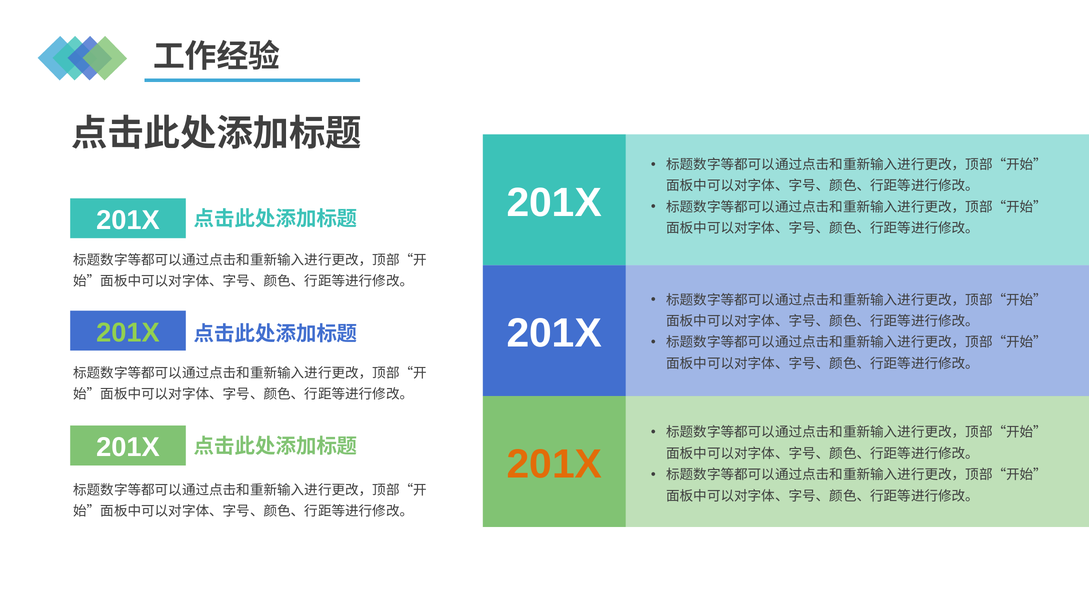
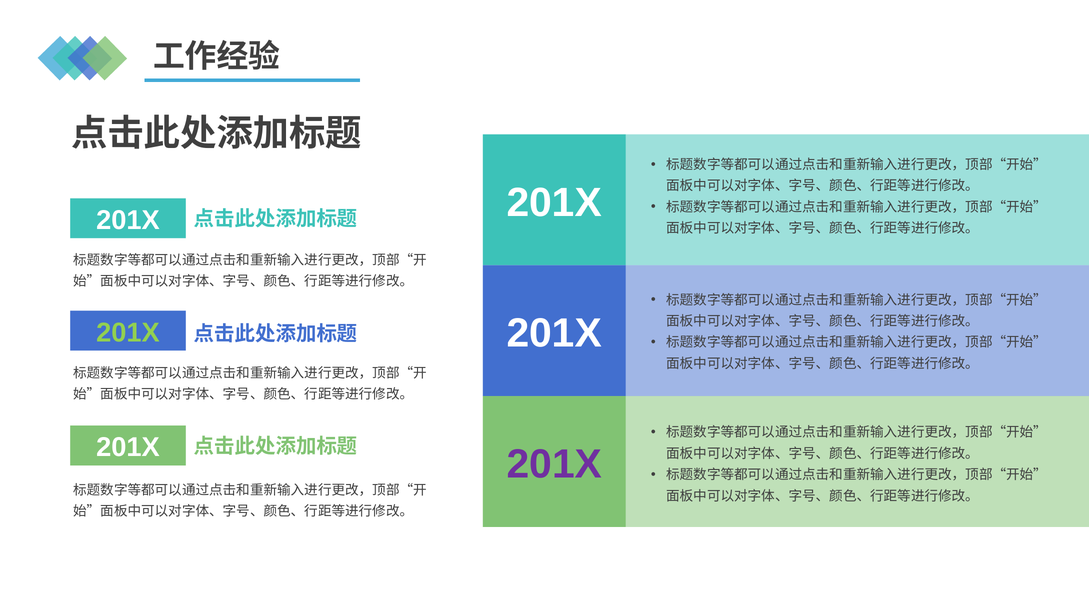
201X colour: orange -> purple (554, 465)
